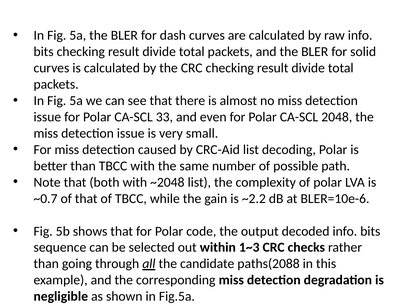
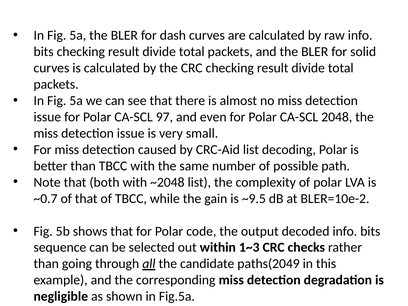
33: 33 -> 97 (164, 117)
~2.2: ~2.2 -> ~9.5 (254, 199)
BLER=10e-6: BLER=10e-6 -> BLER=10e-2 (335, 199)
paths(2088: paths(2088 -> paths(2049 (269, 264)
